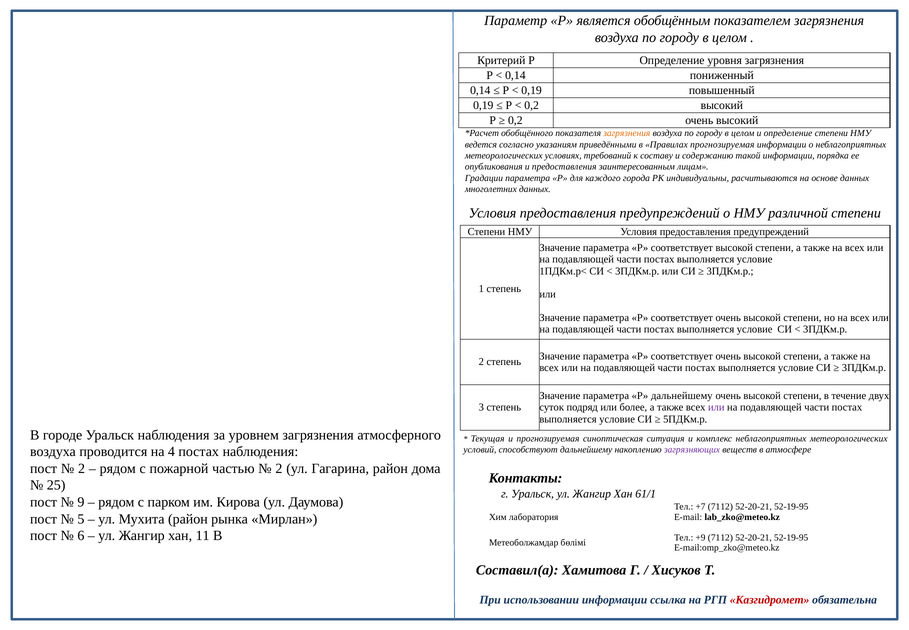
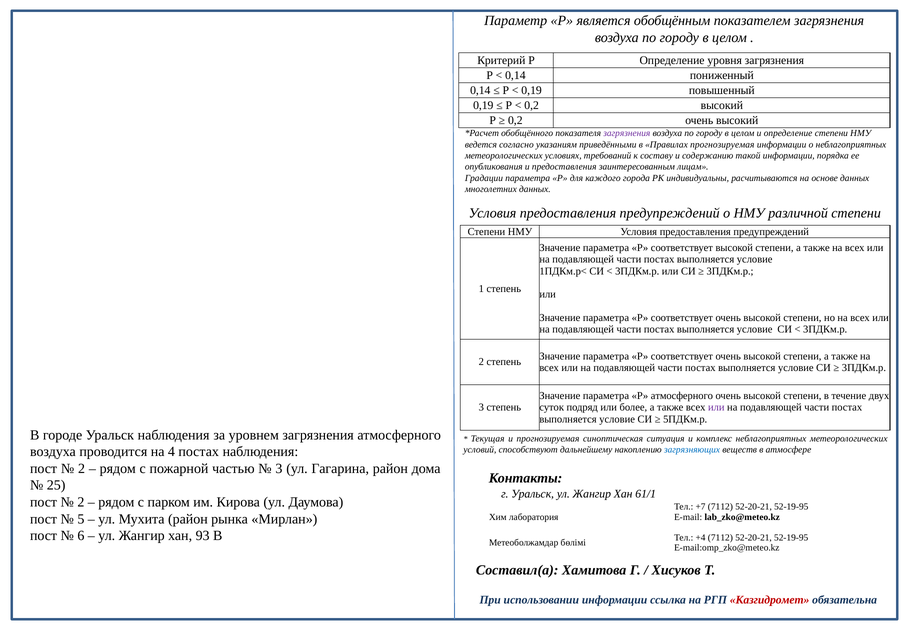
загрязнения colour: orange -> purple (627, 133)
Р дальнейшему: дальнейшему -> атмосферного (682, 395)
загрязняющих colour: purple -> blue (692, 449)
2: 2 -> 3 (279, 468)
9: 9 -> 2 (81, 502)
11: 11 -> 93 (203, 535)
+9: +9 -> +4 (700, 537)
